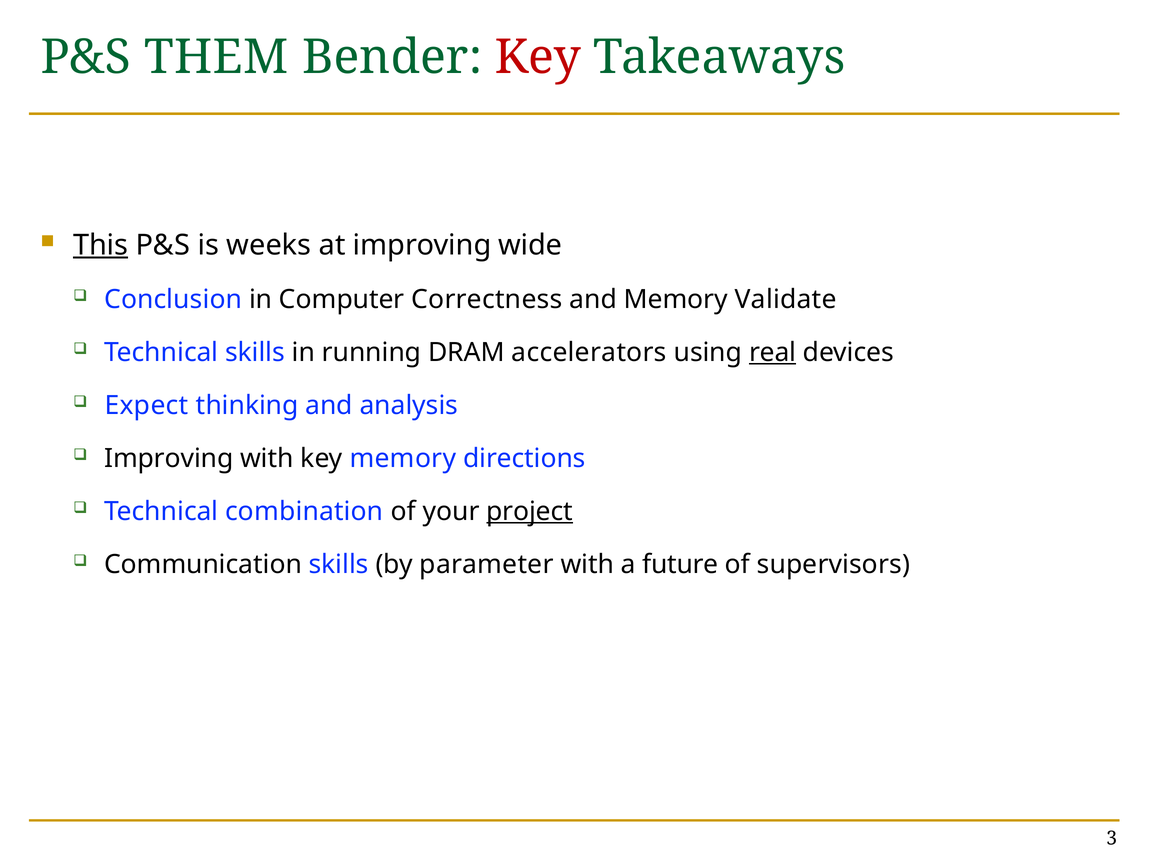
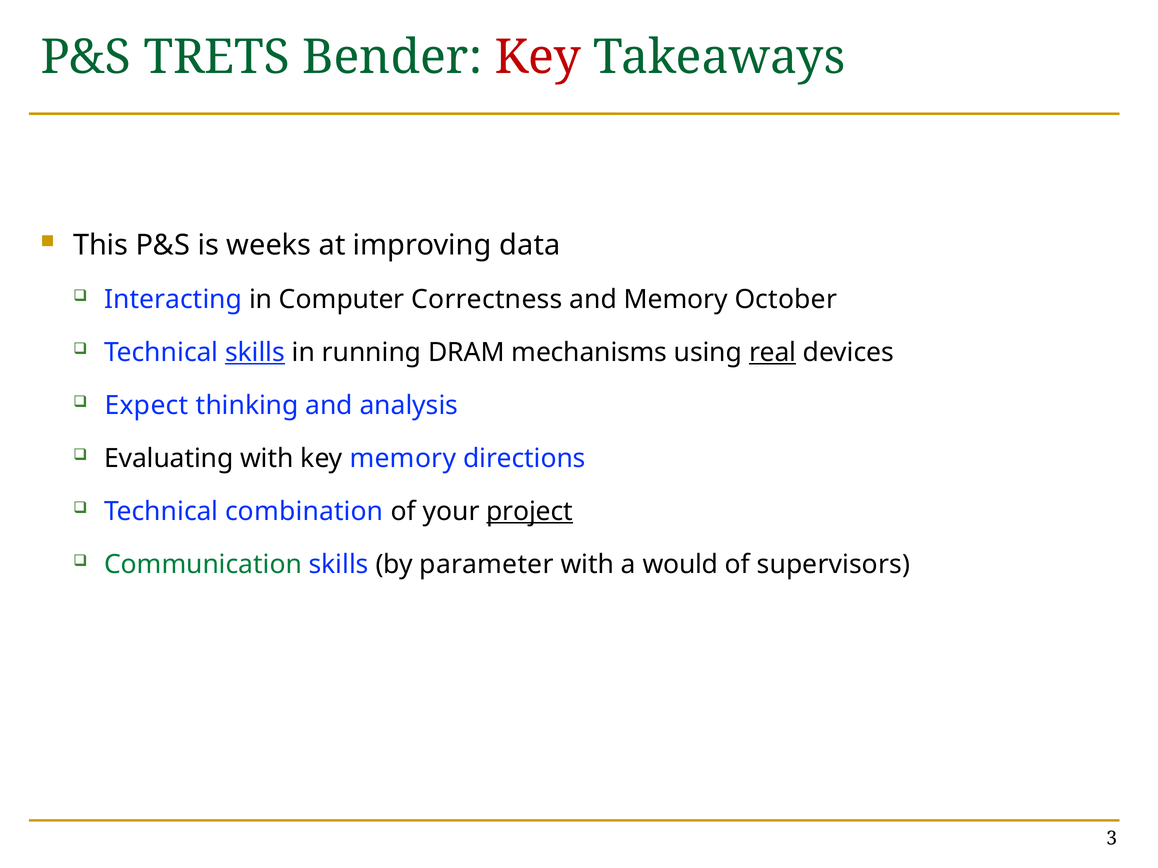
THEM: THEM -> TRETS (217, 57)
This underline: present -> none (101, 245)
wide: wide -> data (530, 245)
Conclusion: Conclusion -> Interacting (173, 300)
Validate: Validate -> October (786, 300)
skills underline: none -> present (255, 353)
accelerators: accelerators -> mechanisms (589, 353)
Improving: Improving -> Evaluating (169, 459)
Communication colour: black -> green (203, 565)
future: future -> would (680, 565)
